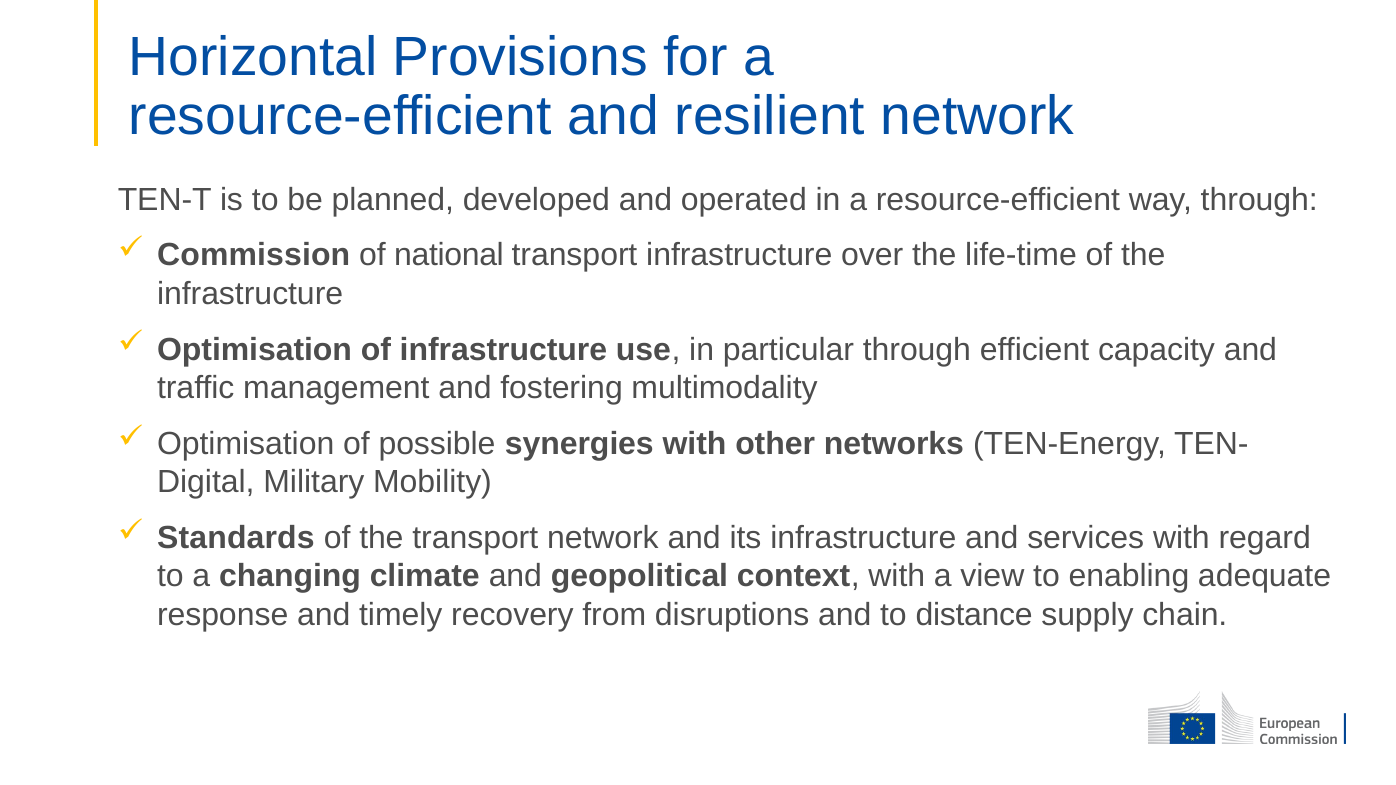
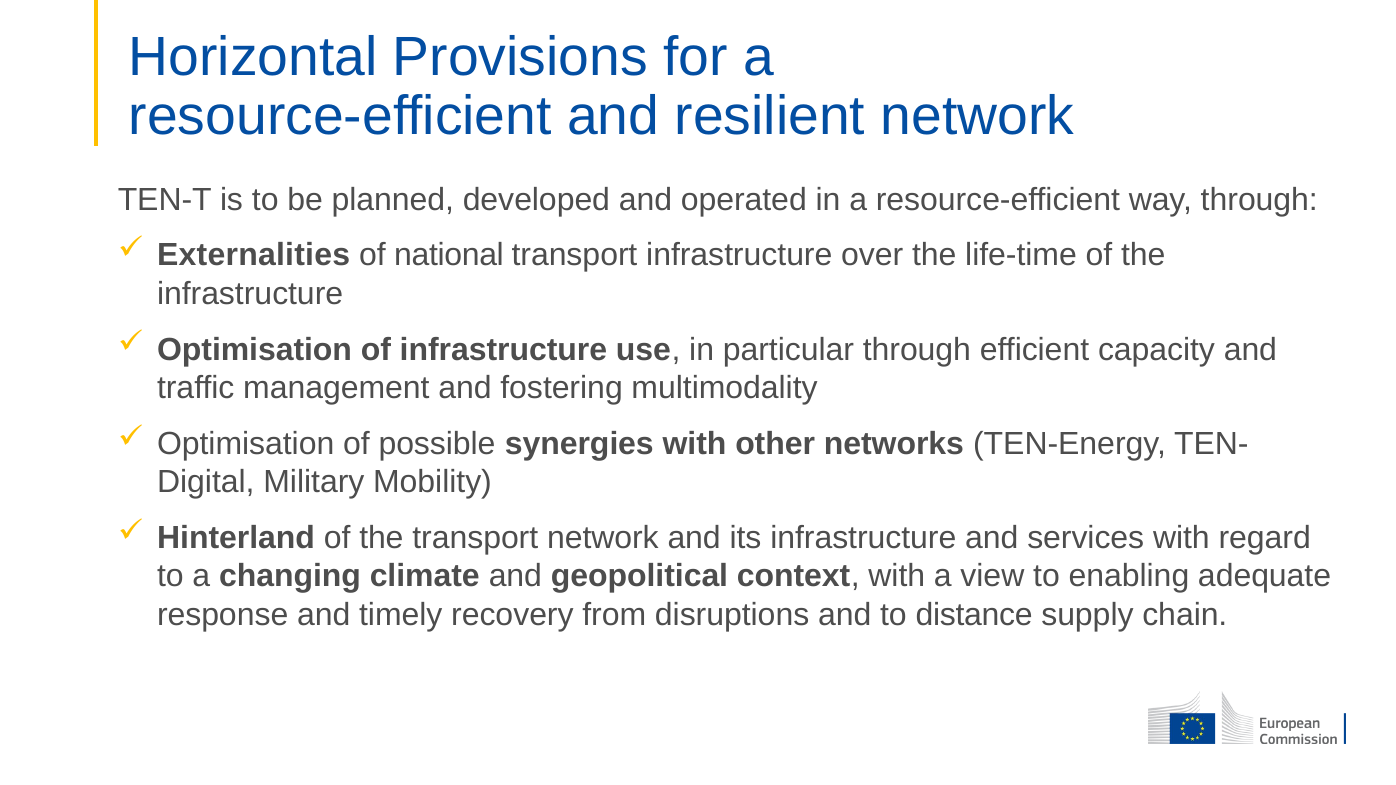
Commission: Commission -> Externalities (254, 256)
Standards: Standards -> Hinterland (236, 538)
